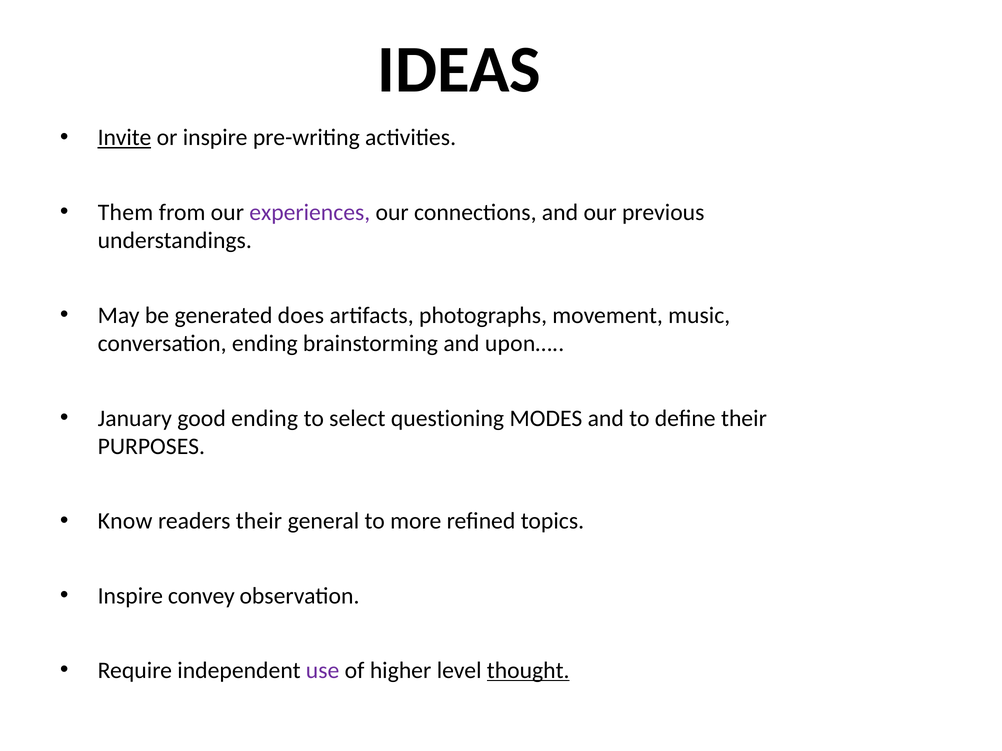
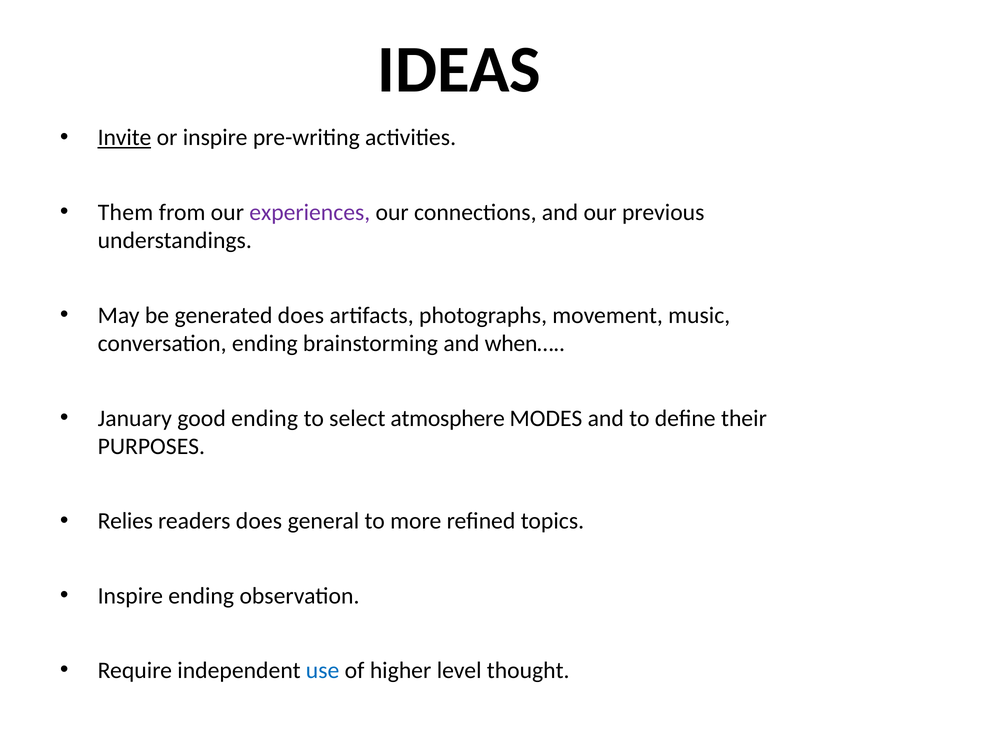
upon…: upon… -> when… (525, 344)
questioning: questioning -> atmosphere (448, 418)
Know: Know -> Relies (125, 522)
readers their: their -> does (259, 522)
Inspire convey: convey -> ending (201, 596)
use colour: purple -> blue (323, 671)
thought underline: present -> none (528, 671)
